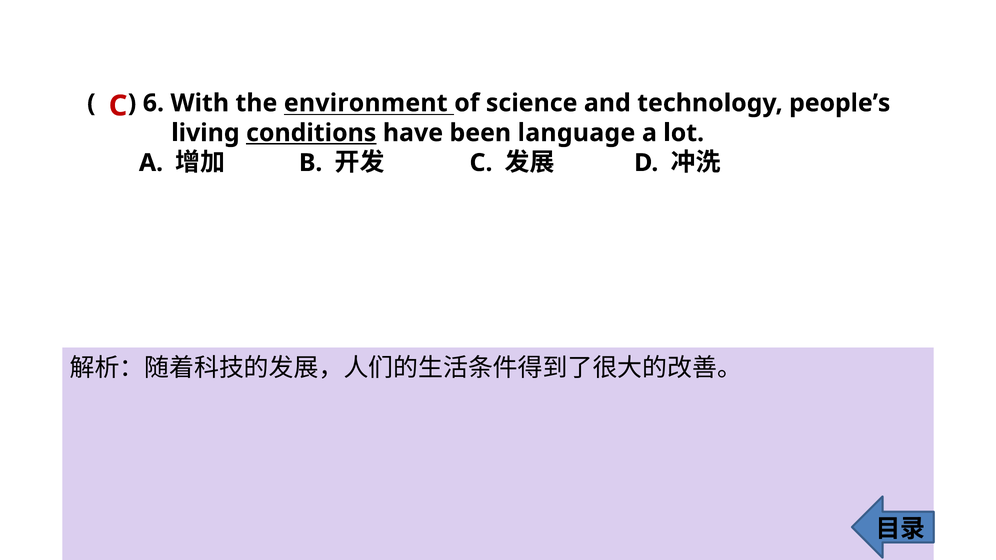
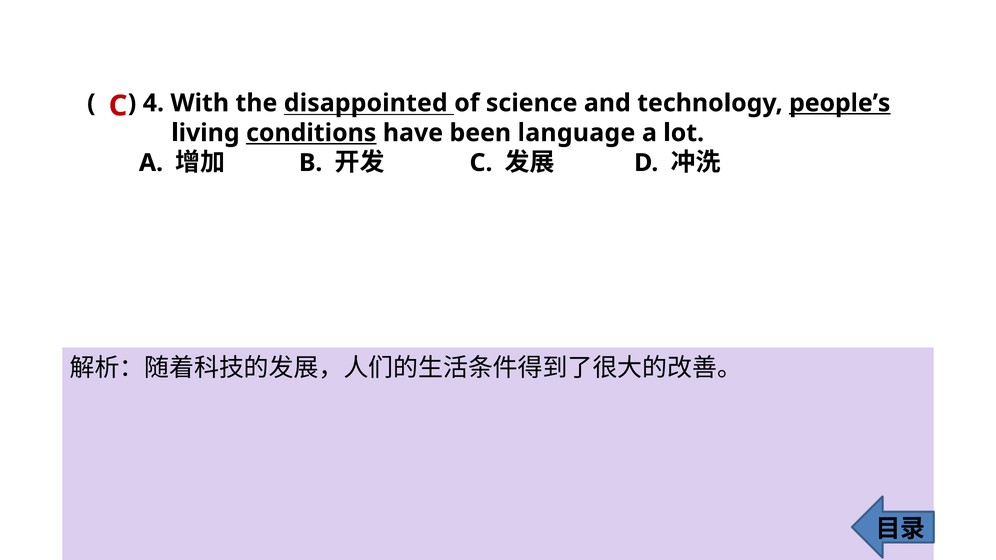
6: 6 -> 4 (153, 103)
environment: environment -> disappointed (366, 103)
people’s underline: none -> present (840, 103)
